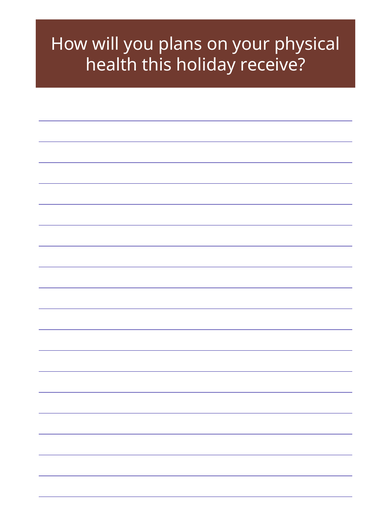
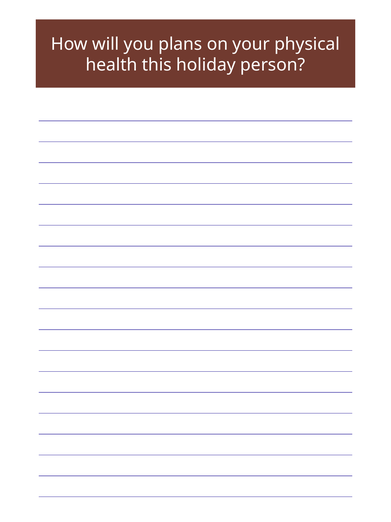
receive: receive -> person (273, 65)
